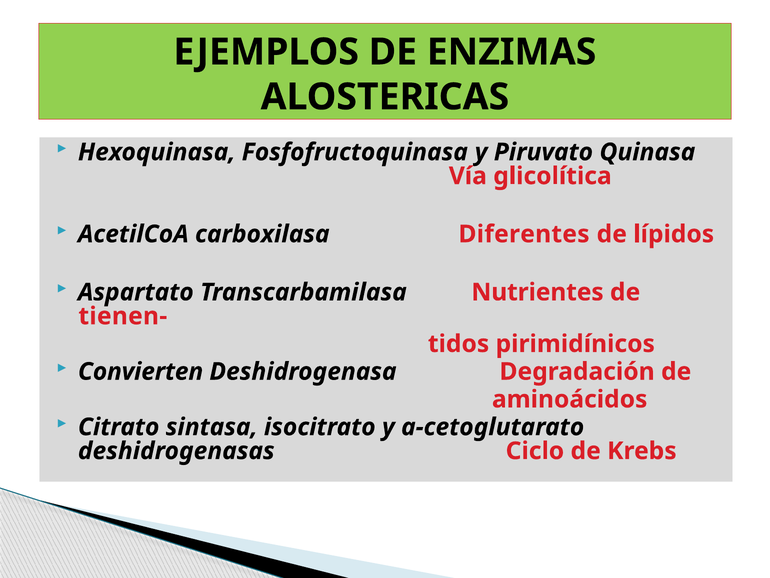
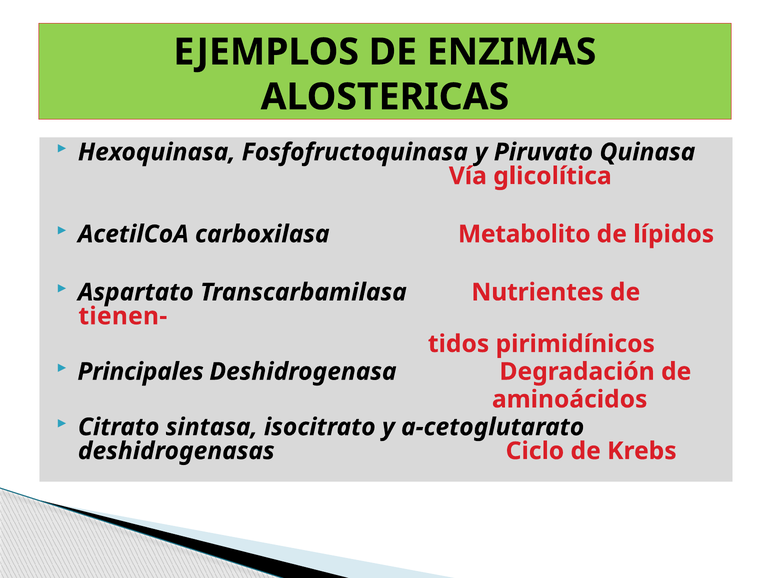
Diferentes: Diferentes -> Metabolito (524, 234)
Convierten: Convierten -> Principales (141, 371)
